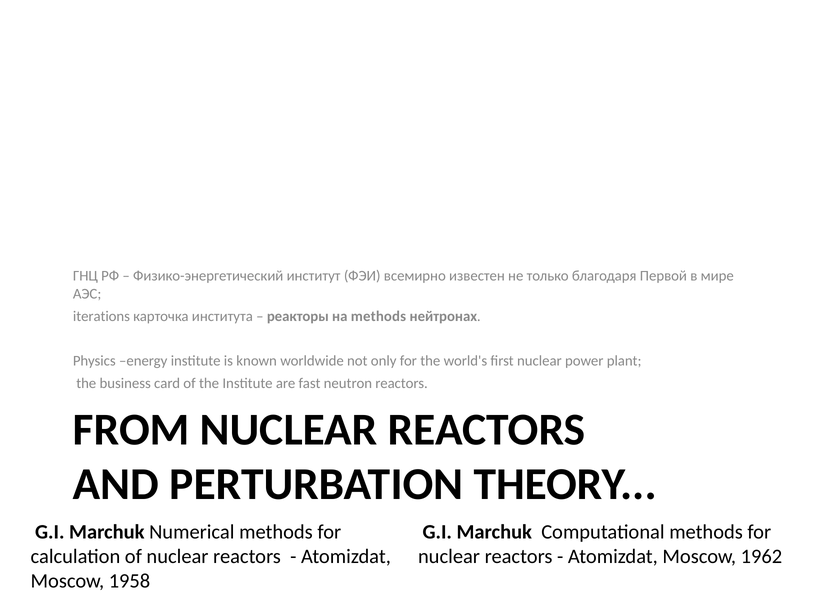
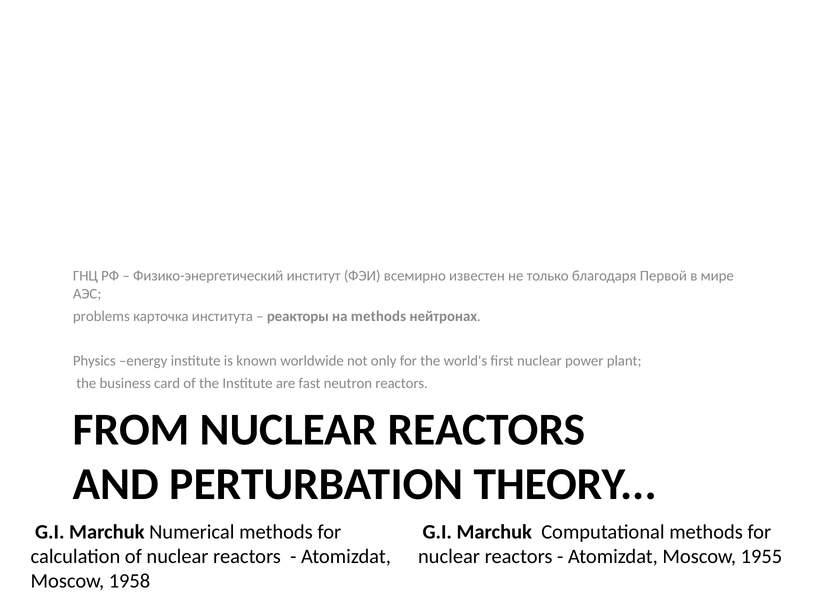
iterations: iterations -> problems (101, 316)
1962: 1962 -> 1955 (761, 556)
